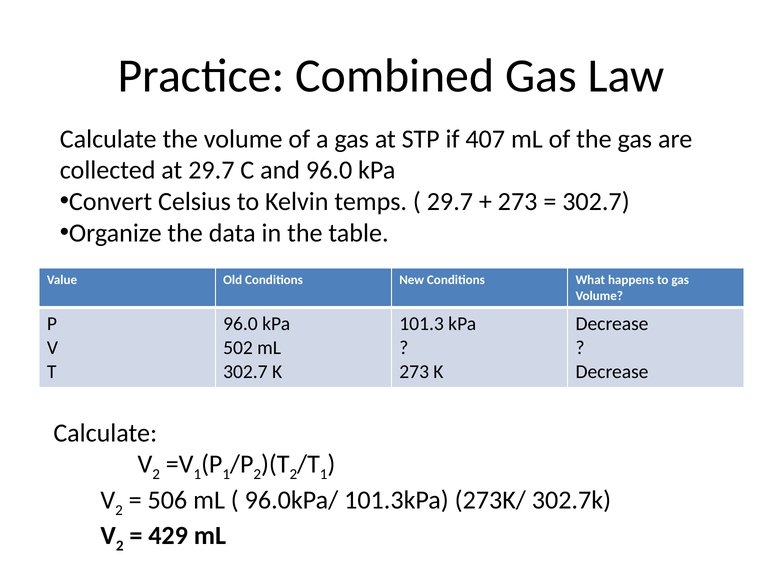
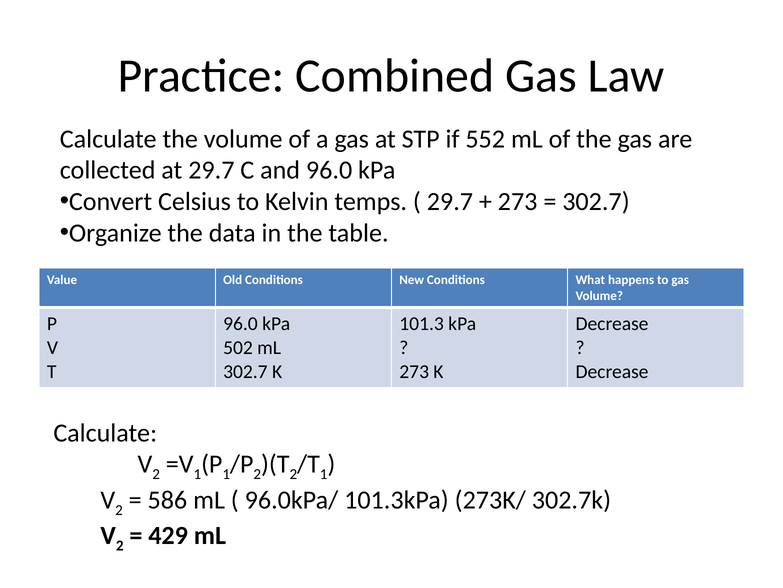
407: 407 -> 552 (485, 139)
506: 506 -> 586 (167, 499)
